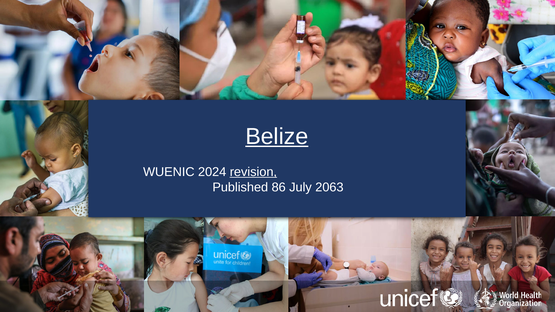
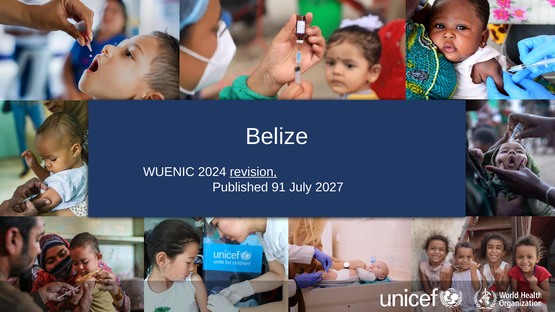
Belize underline: present -> none (277, 137)
86: 86 -> 91 (279, 187)
2063: 2063 -> 2027 (329, 187)
